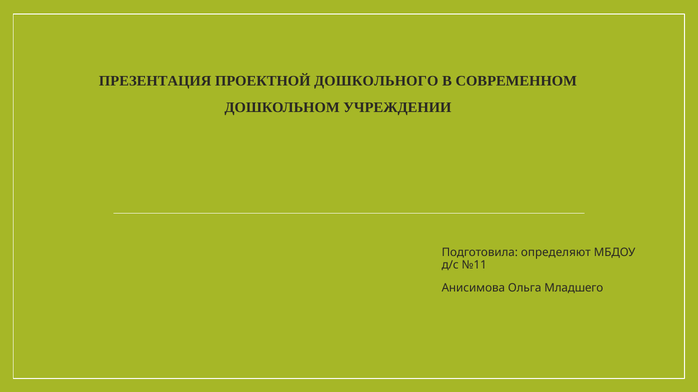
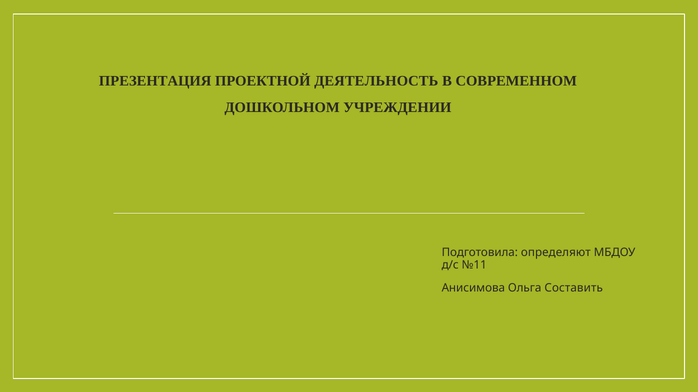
ДОШКОЛЬНОГО: ДОШКОЛЬНОГО -> ДЕЯТЕЛЬНОСТЬ (376, 81)
Младшего: Младшего -> Составить (574, 288)
